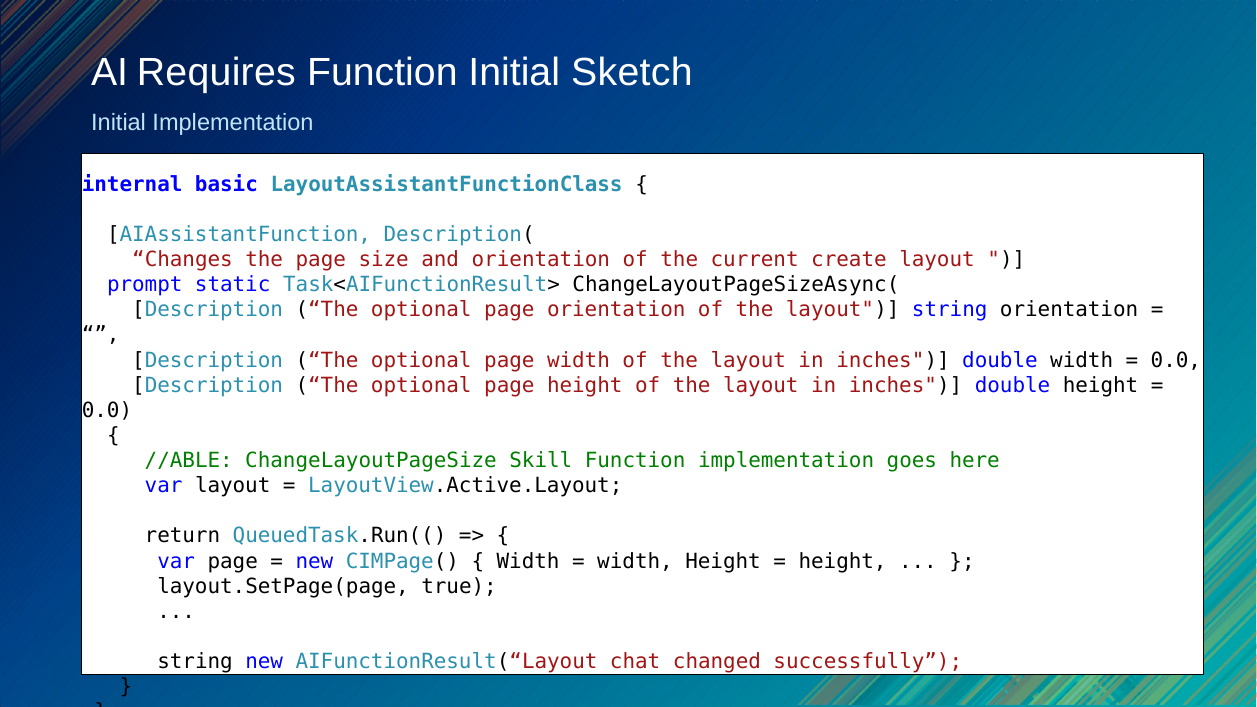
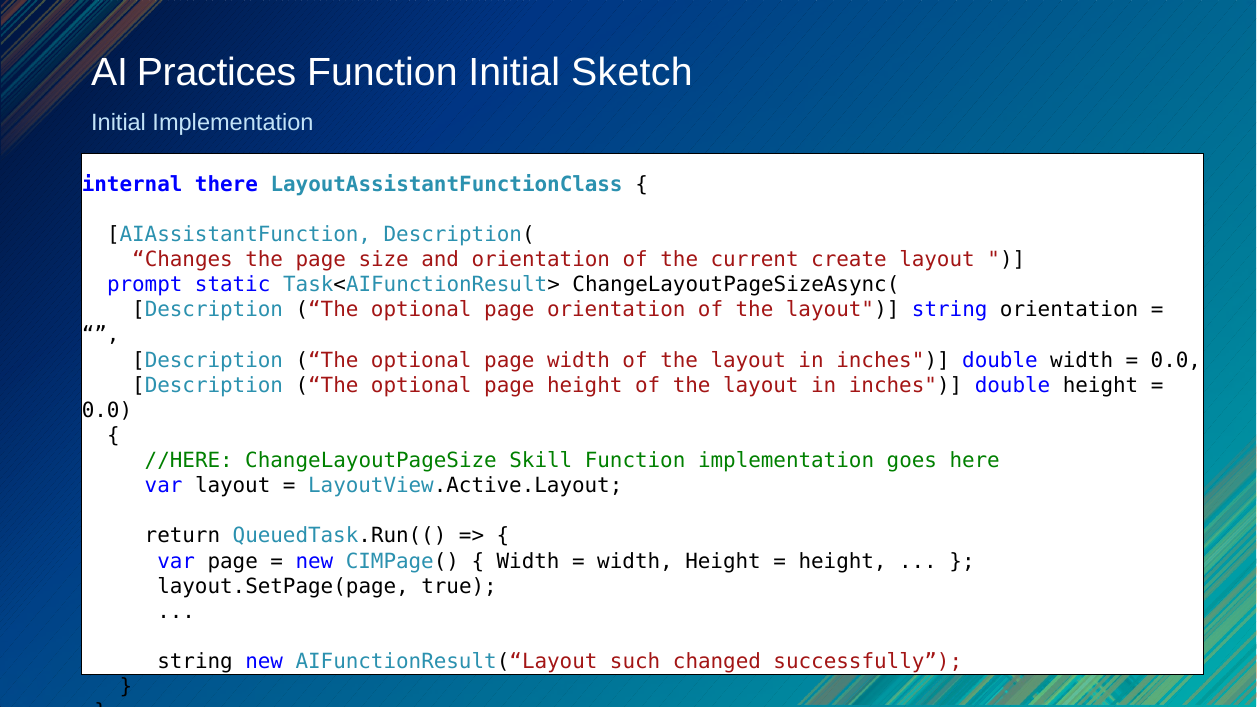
Requires: Requires -> Practices (217, 72)
basic: basic -> there (226, 184)
//ABLE: //ABLE -> //HERE (189, 461)
chat: chat -> such (635, 662)
